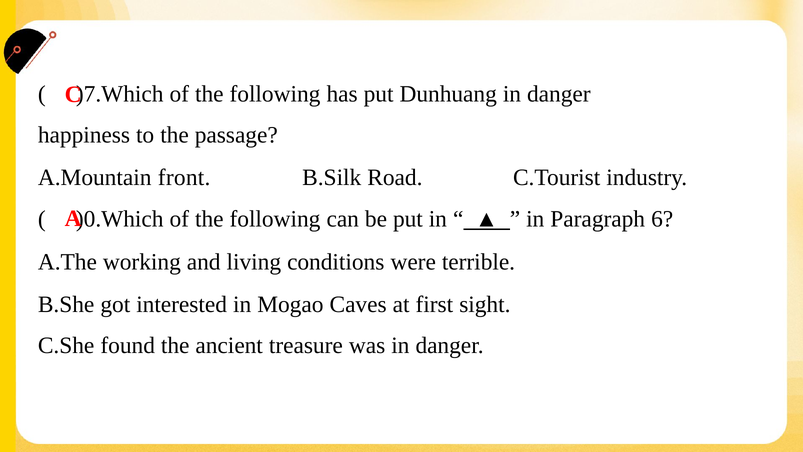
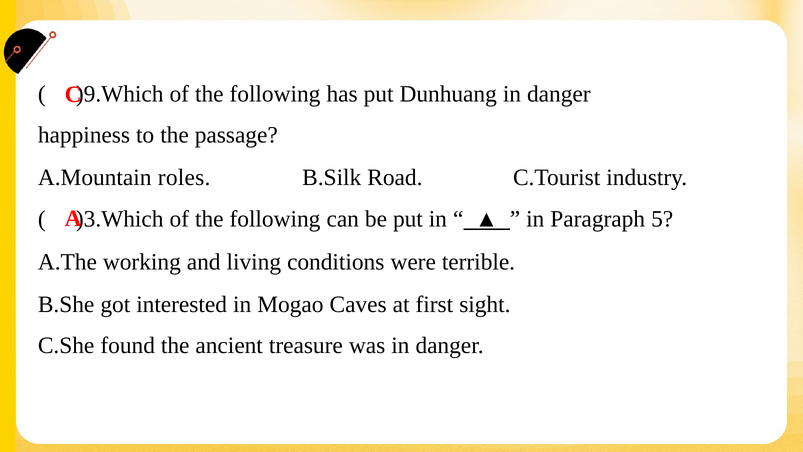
)7.Which: )7.Which -> )9.Which (120, 94)
front: front -> roles (184, 177)
)0.Which: )0.Which -> )3.Which (120, 219)
6: 6 -> 5 (662, 219)
